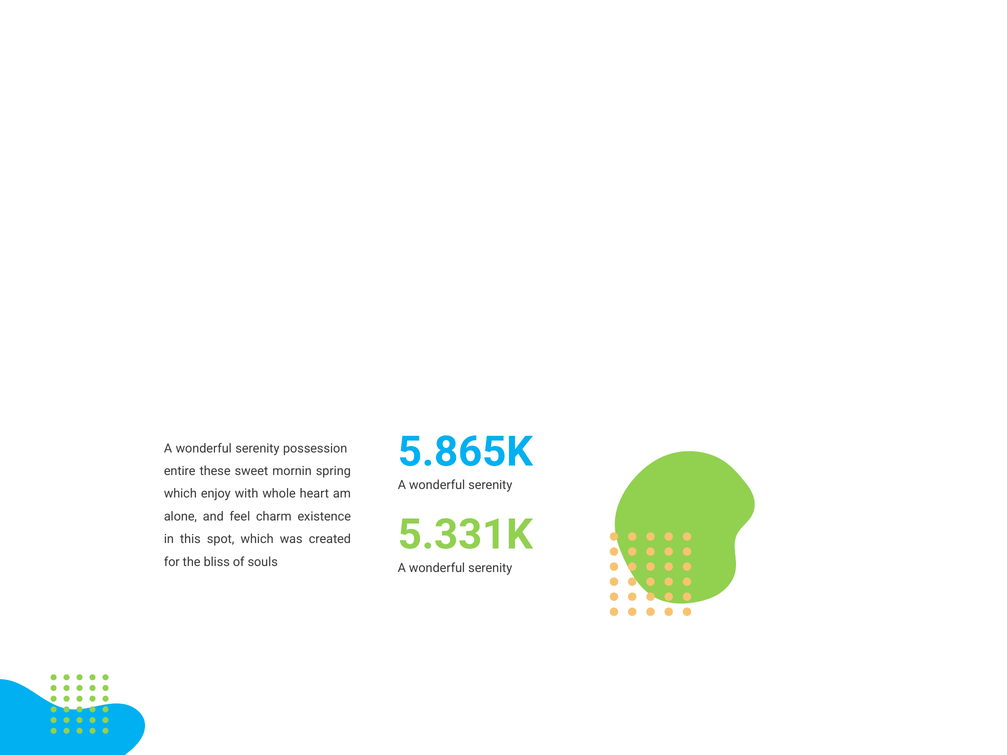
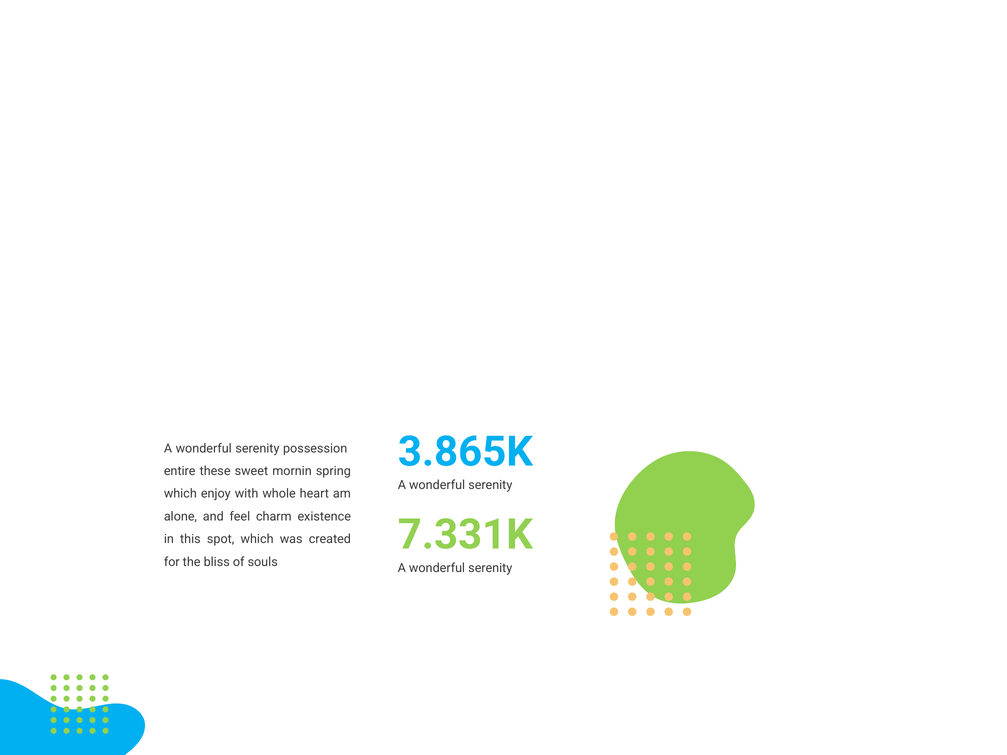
5.865K: 5.865K -> 3.865K (465, 452)
5.331K: 5.331K -> 7.331K (465, 535)
